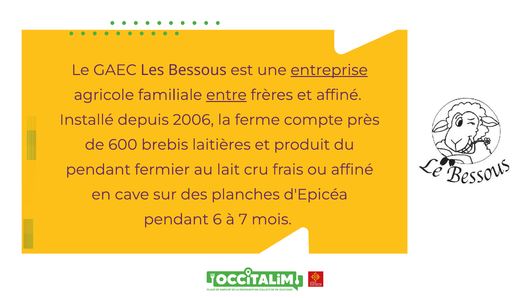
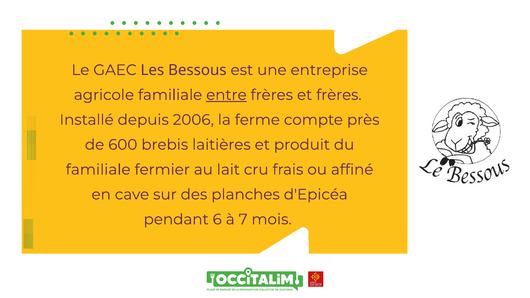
entreprise underline: present -> none (329, 70)
et affiné: affiné -> frères (339, 95)
pendant: pendant -> familiale (98, 170)
